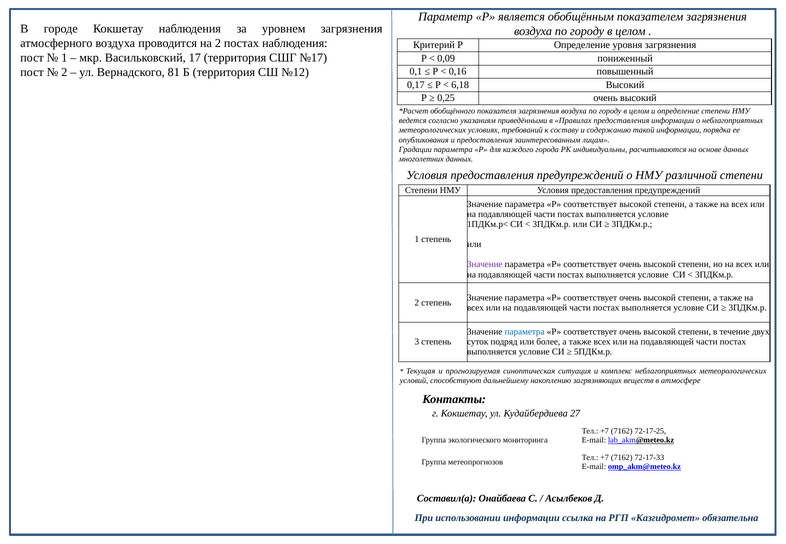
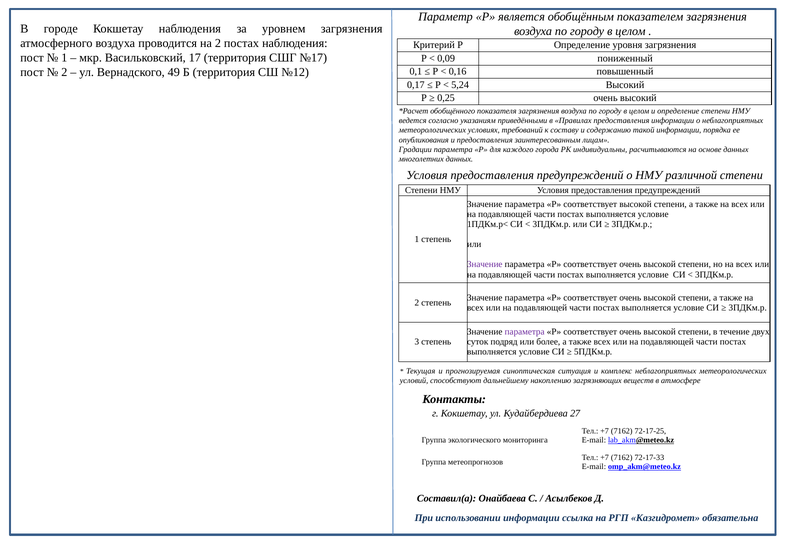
81: 81 -> 49 (174, 72)
6,18: 6,18 -> 5,24 (460, 85)
параметра colour: blue -> purple (525, 332)
